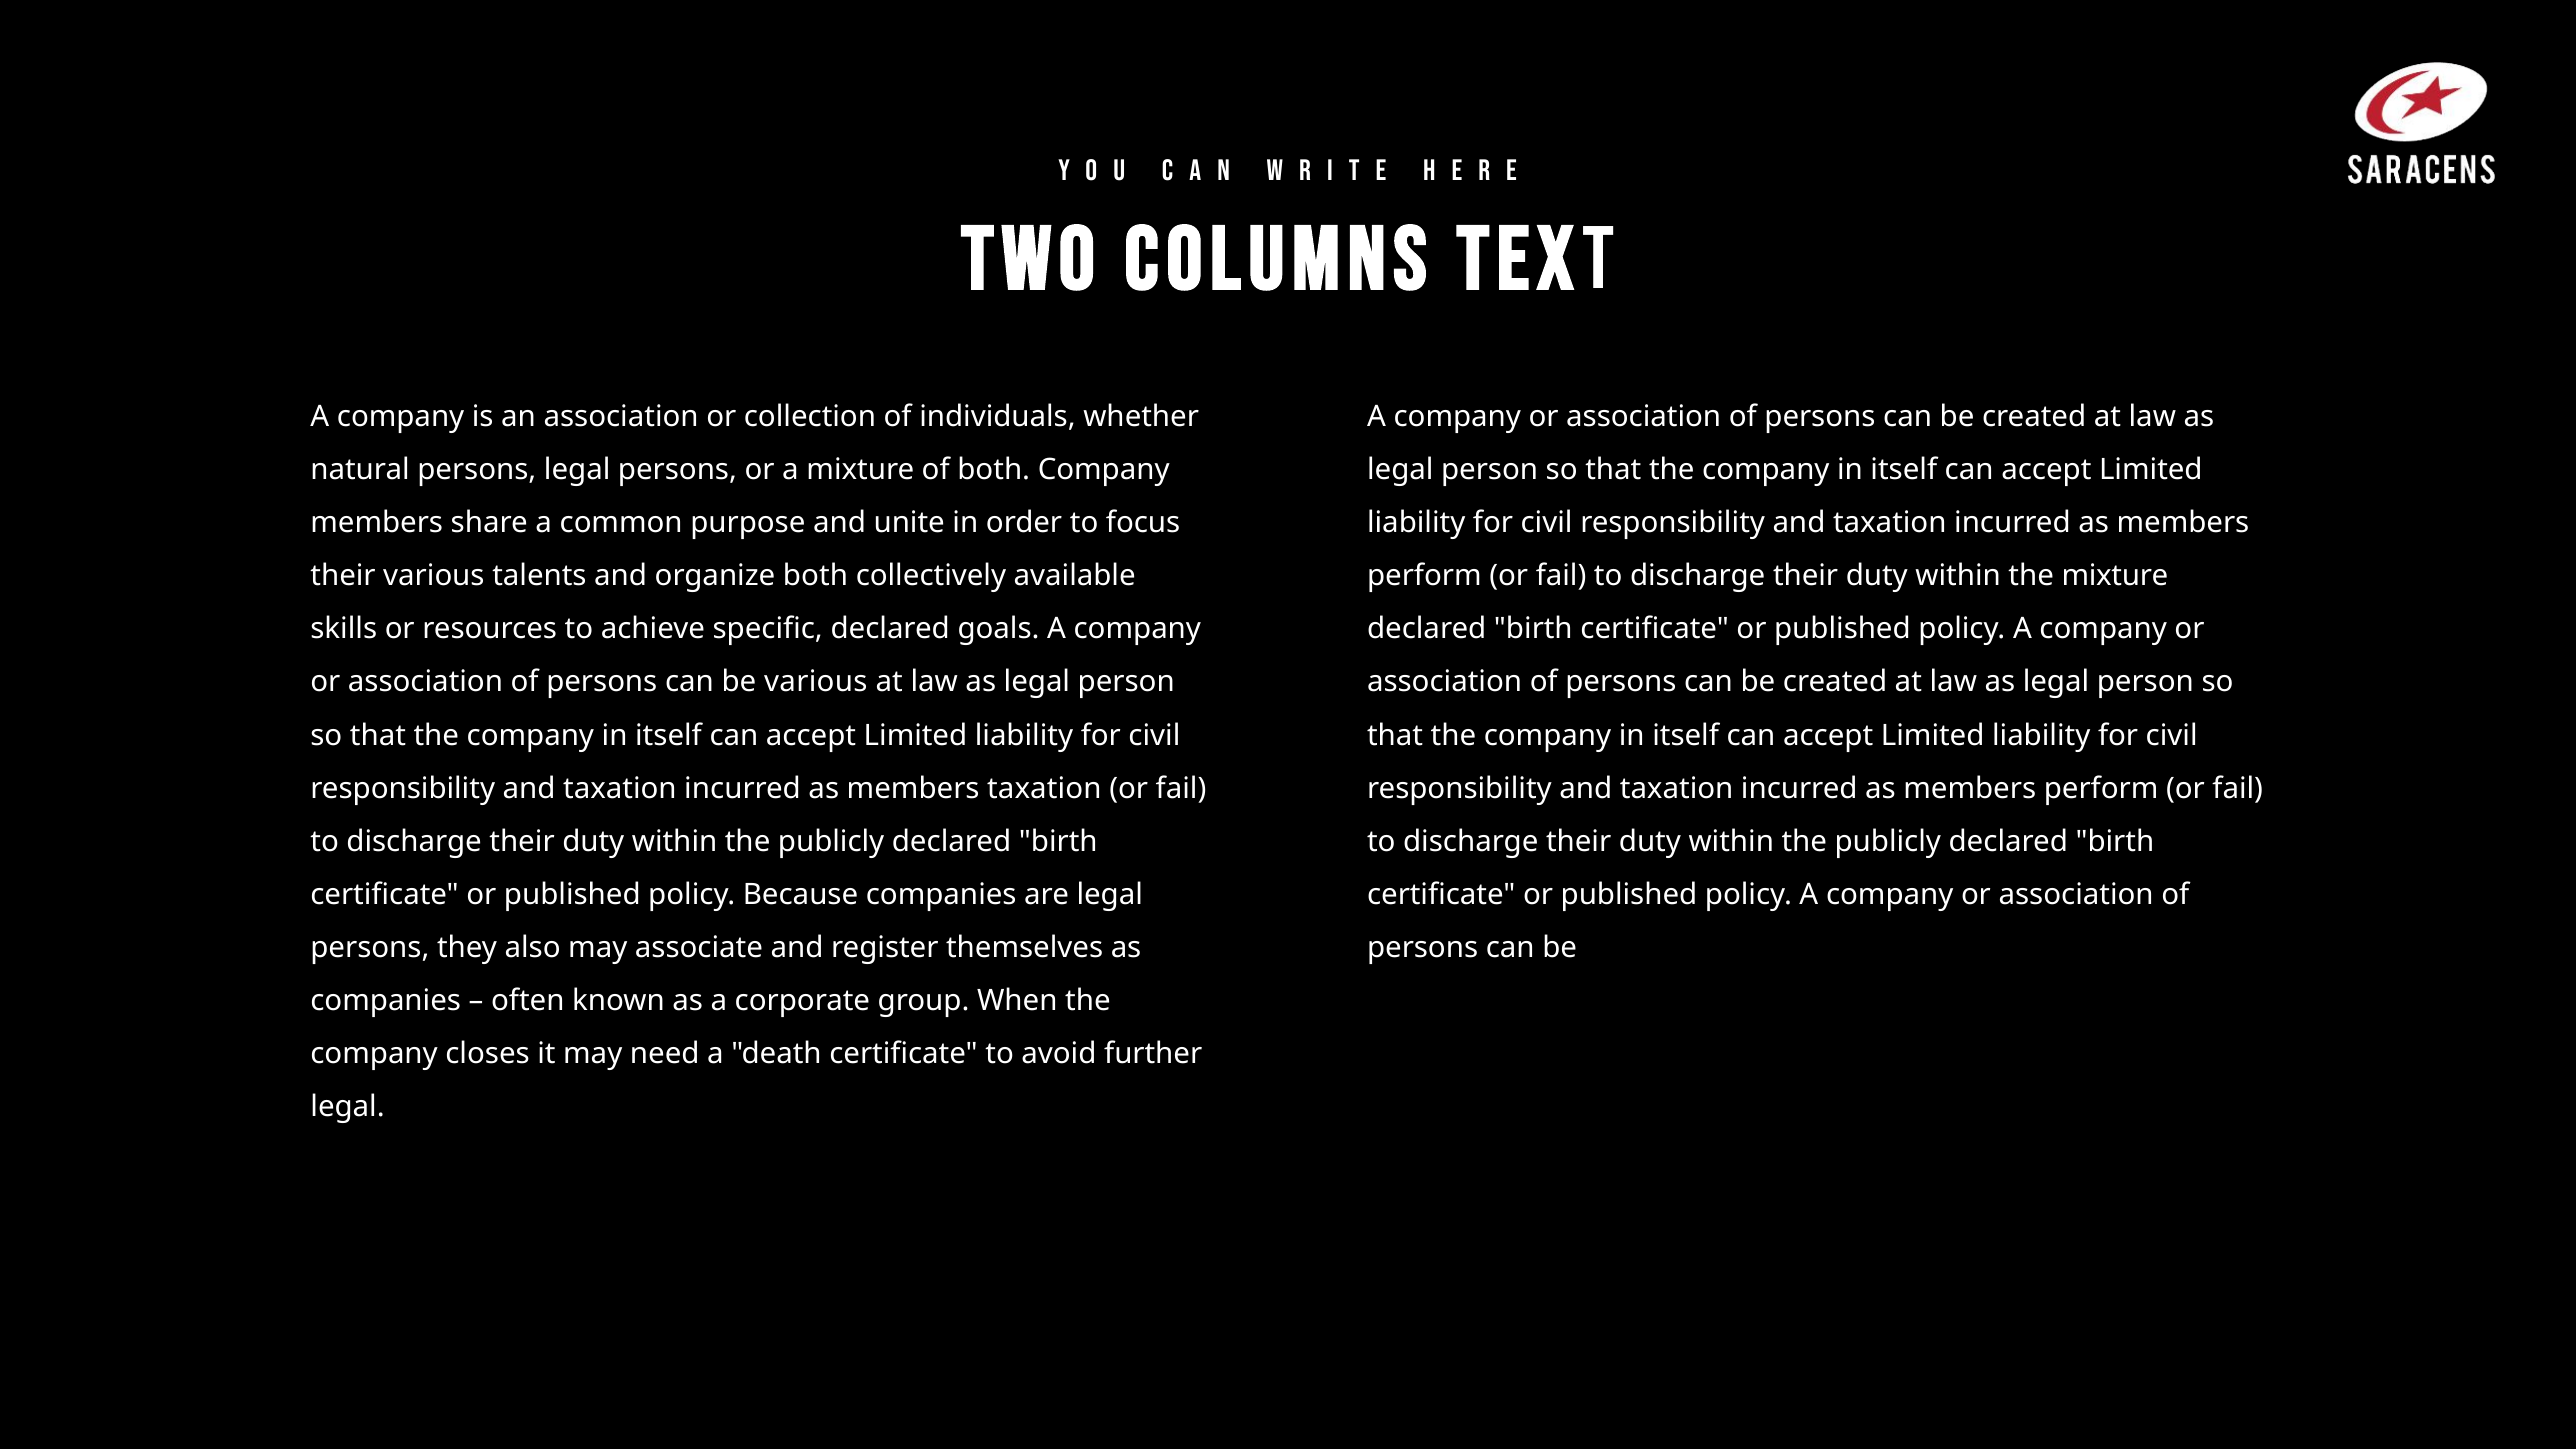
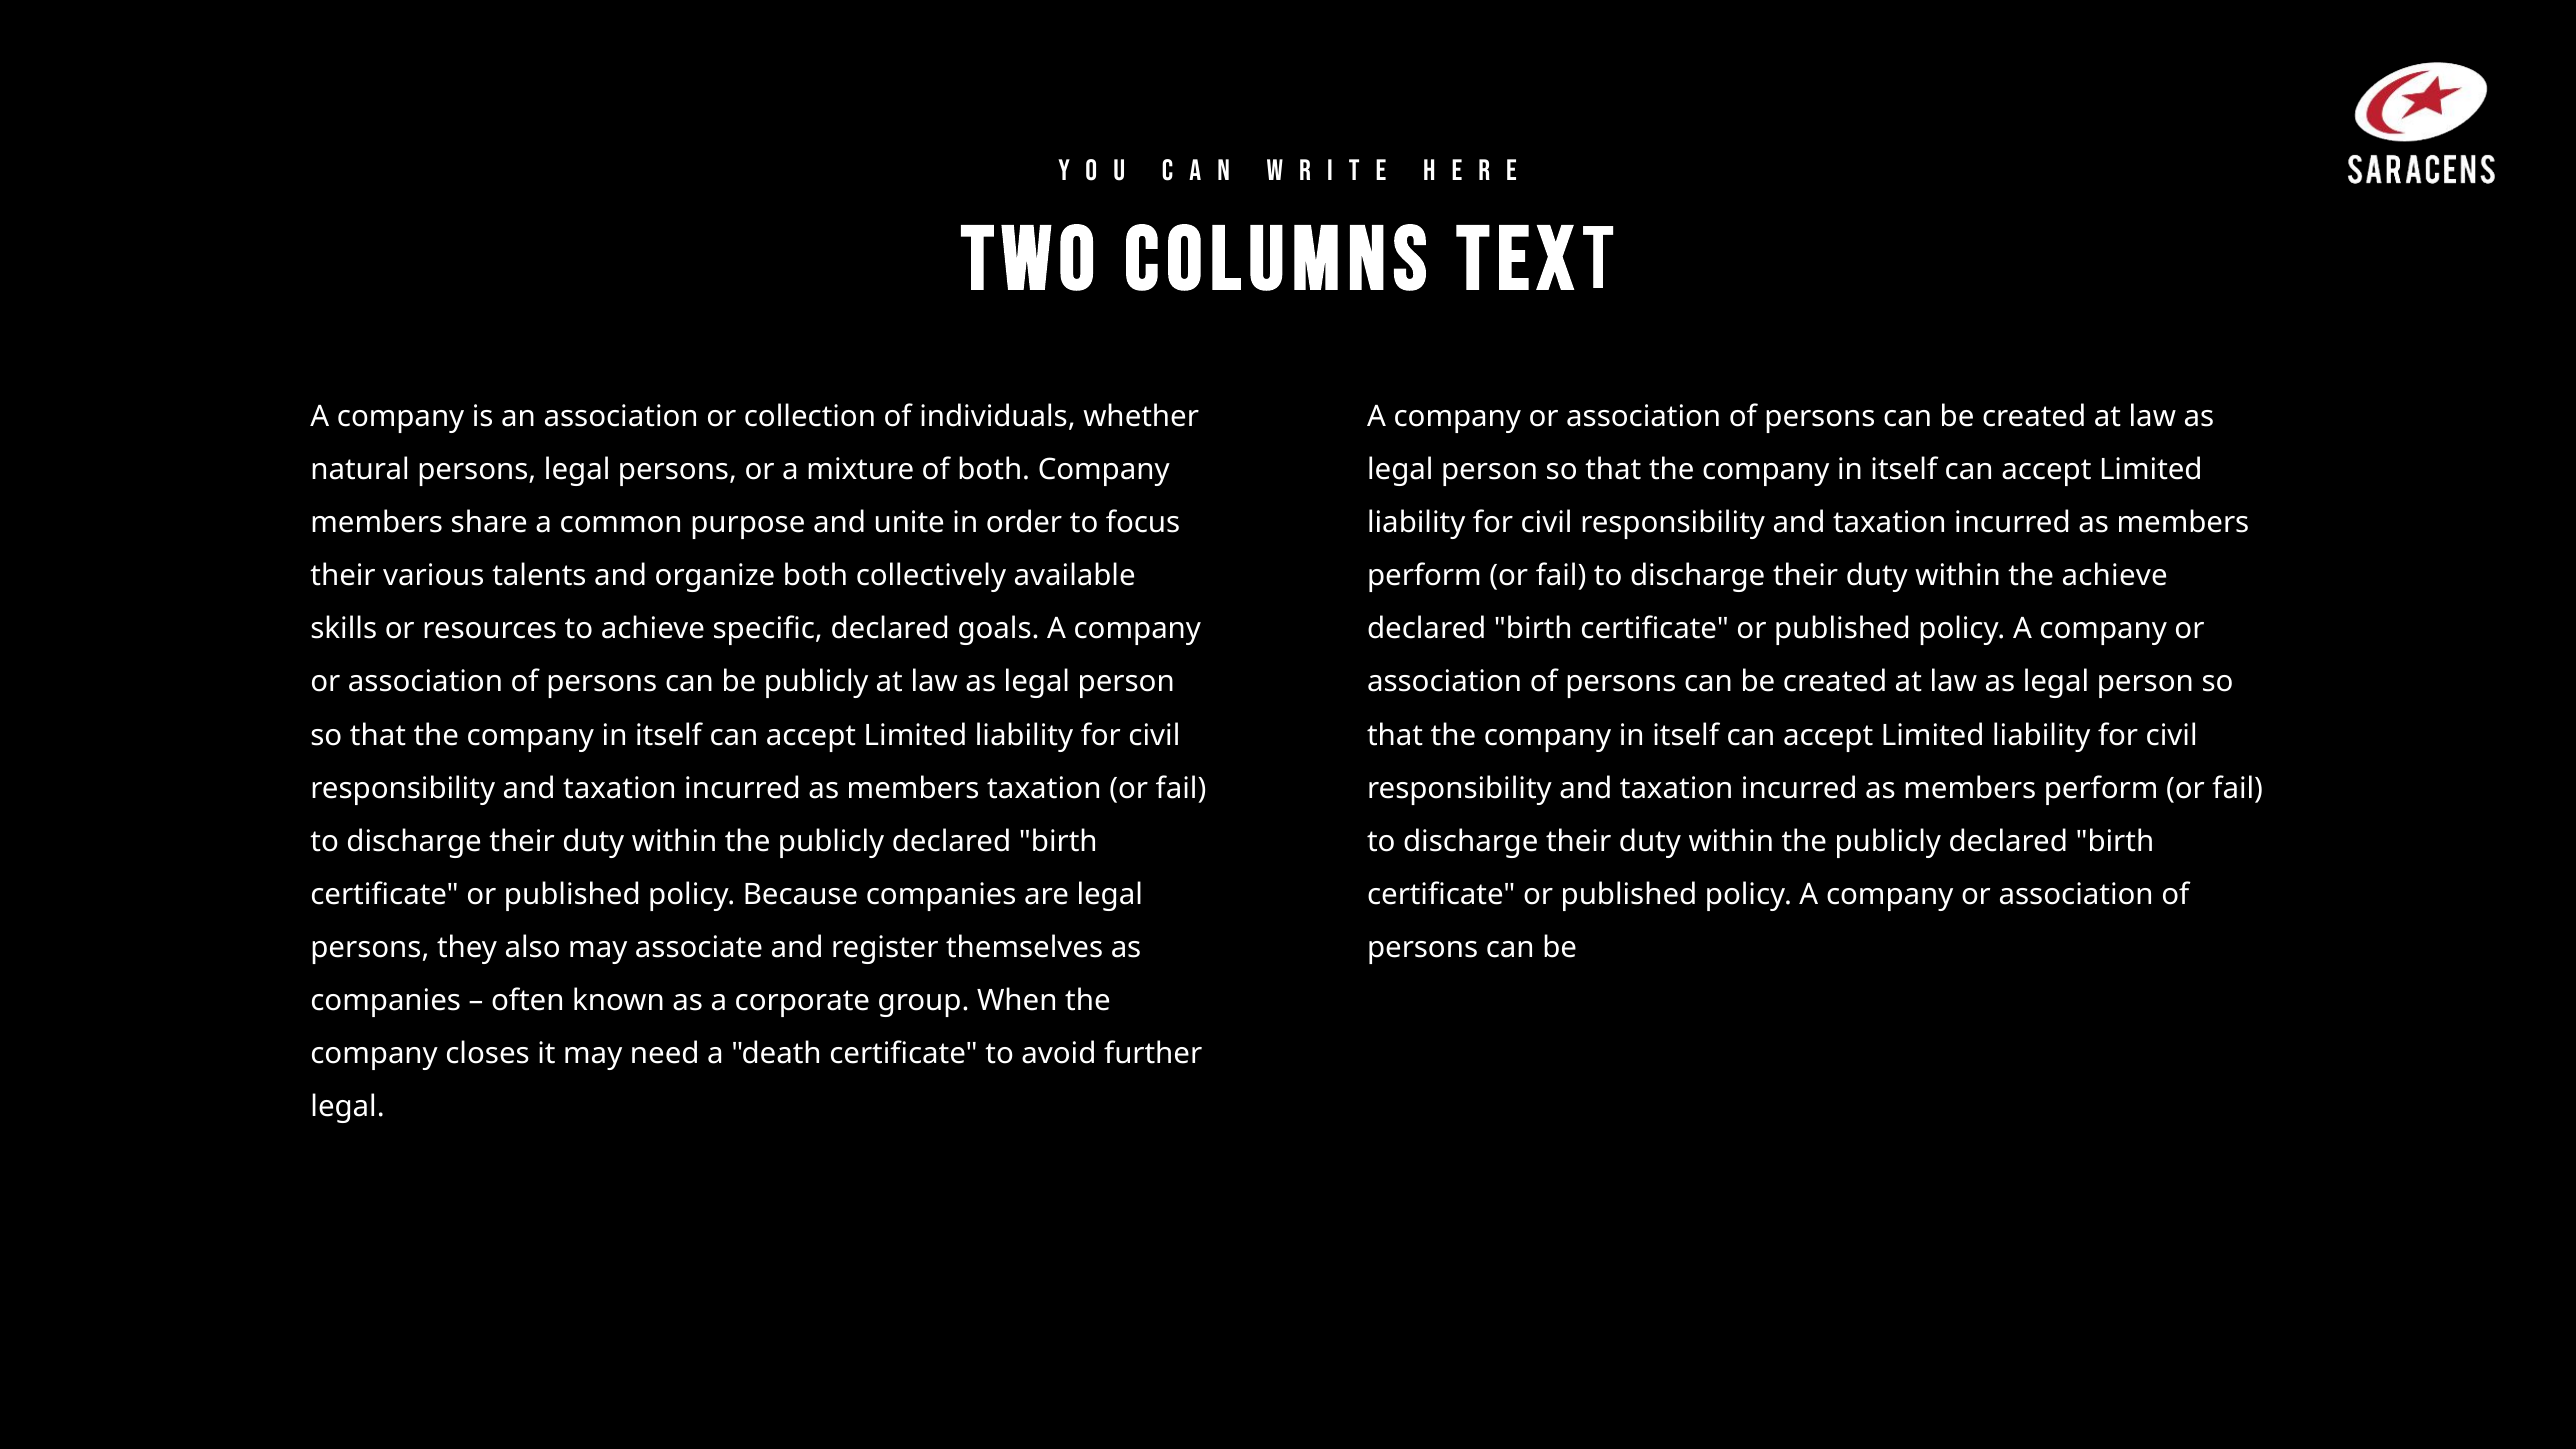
the mixture: mixture -> achieve (2115, 576)
be various: various -> publicly (816, 682)
